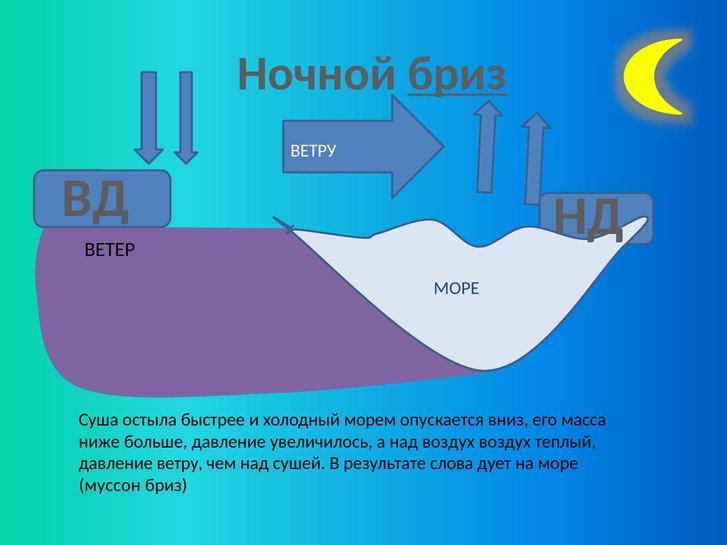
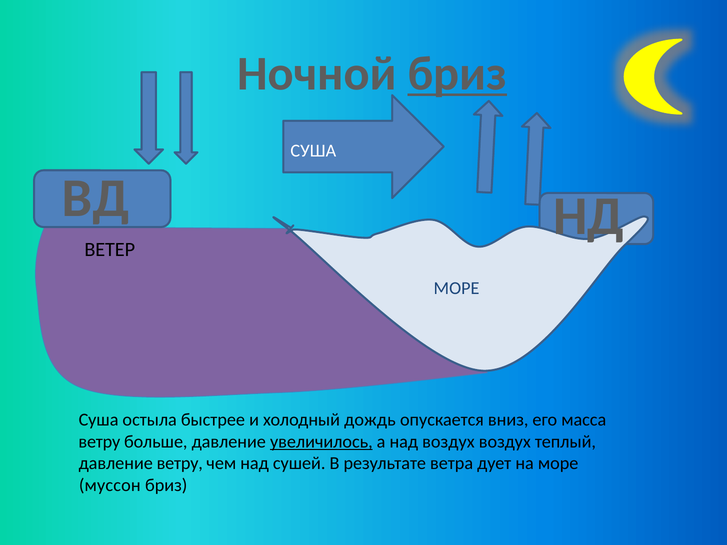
ВЕТРУ: ВЕТРУ -> СУША (313, 151)
морем: морем -> дождь (370, 420)
ниже: ниже -> ветру (99, 442)
увеличилось underline: none -> present (321, 442)
слова: слова -> ветра (452, 464)
